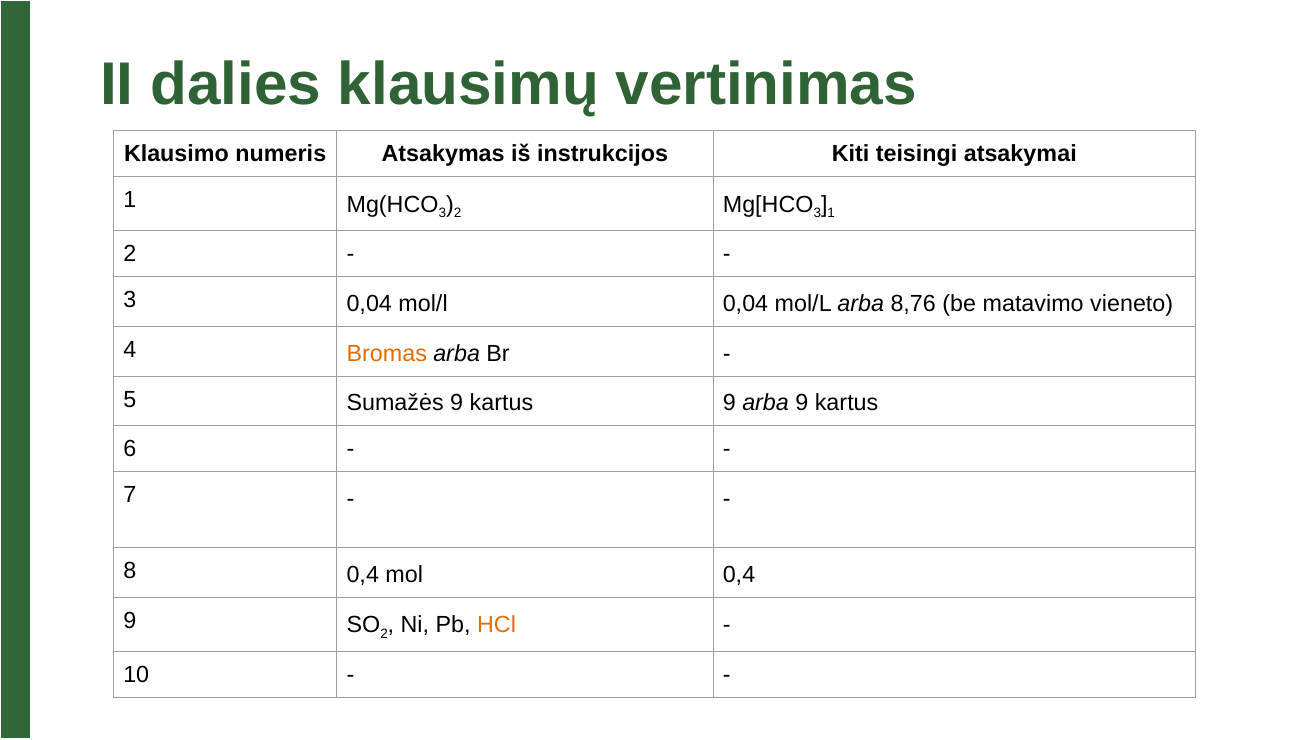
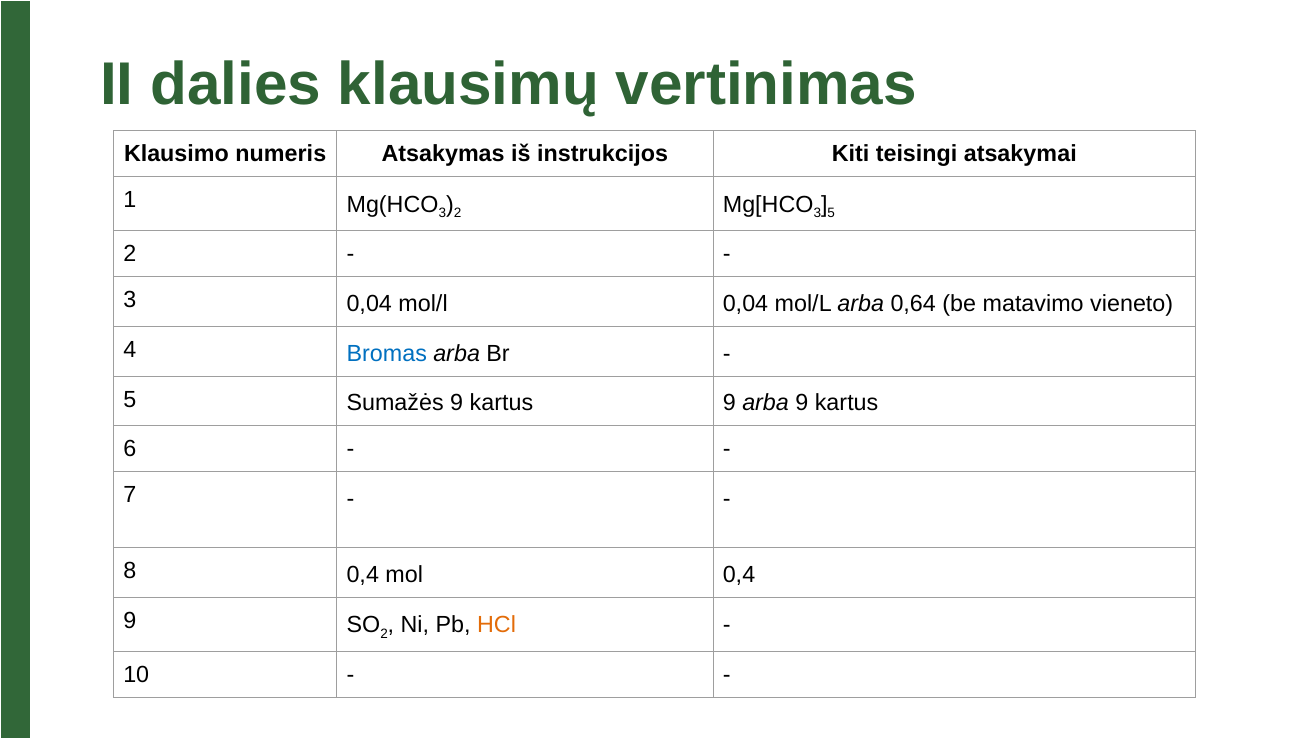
1: 1 -> 5 (831, 213)
8,76: 8,76 -> 0,64 (913, 304)
Bromas colour: orange -> blue (387, 353)
